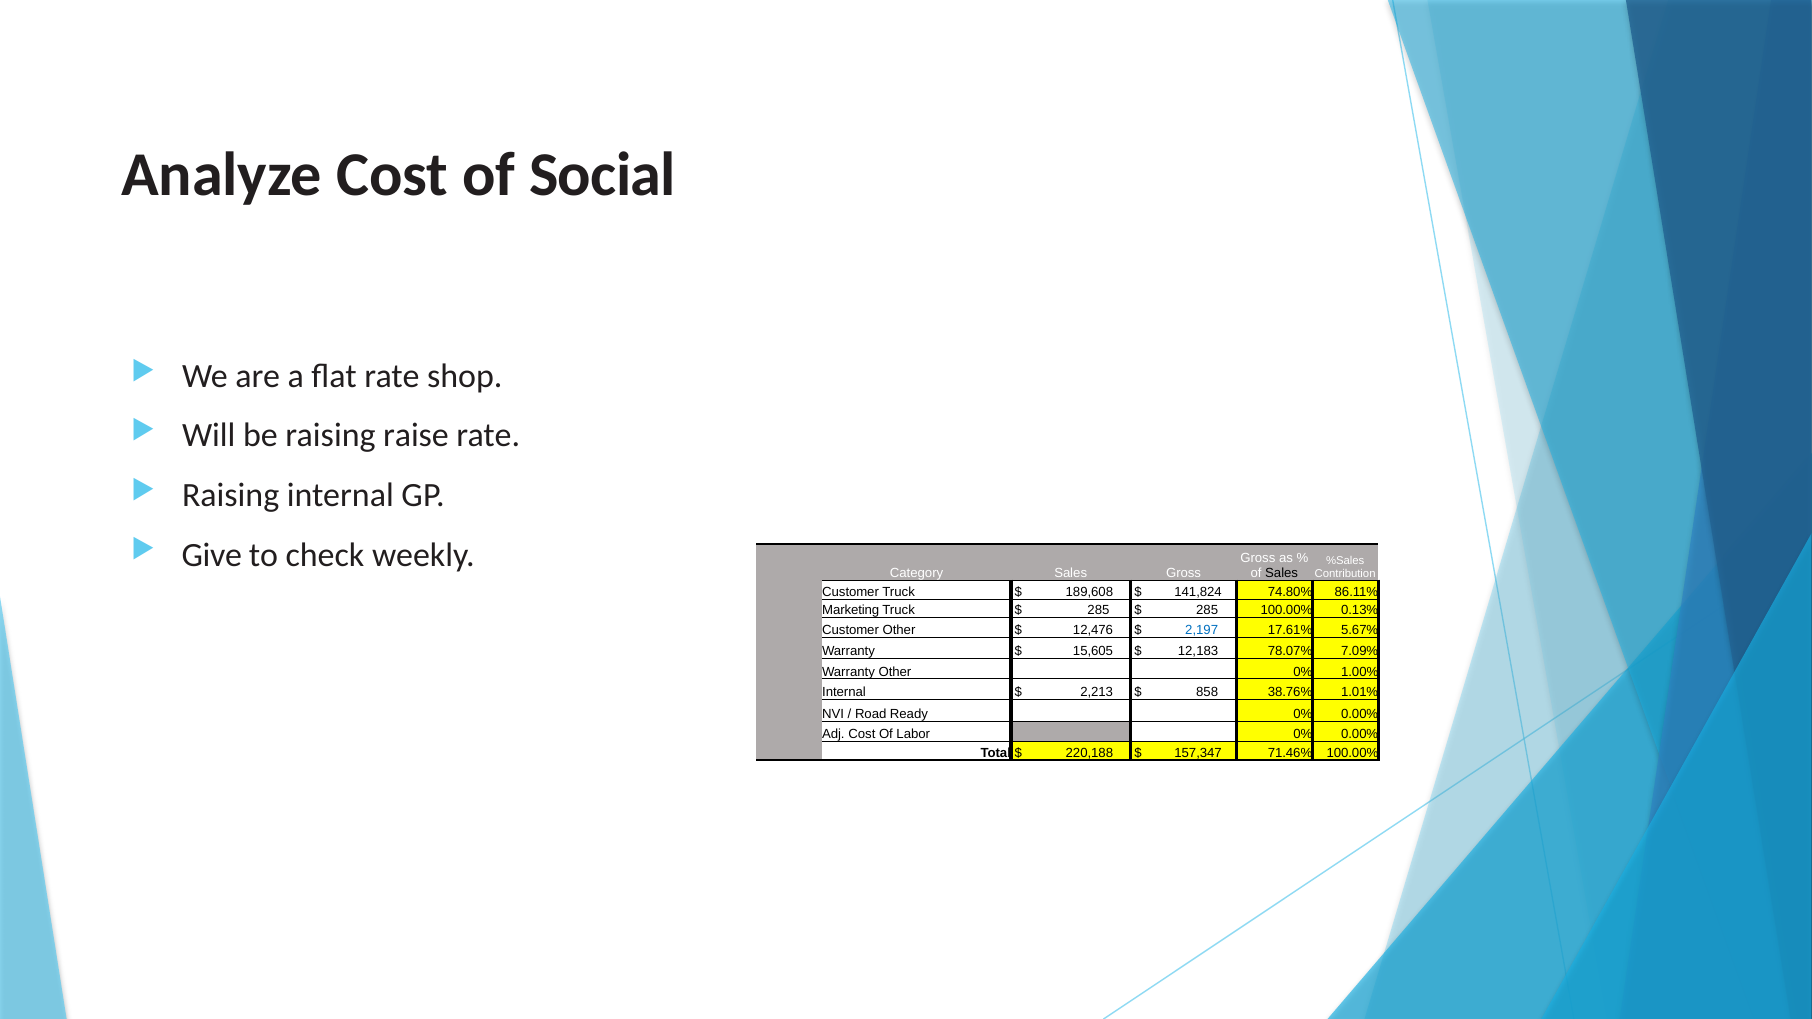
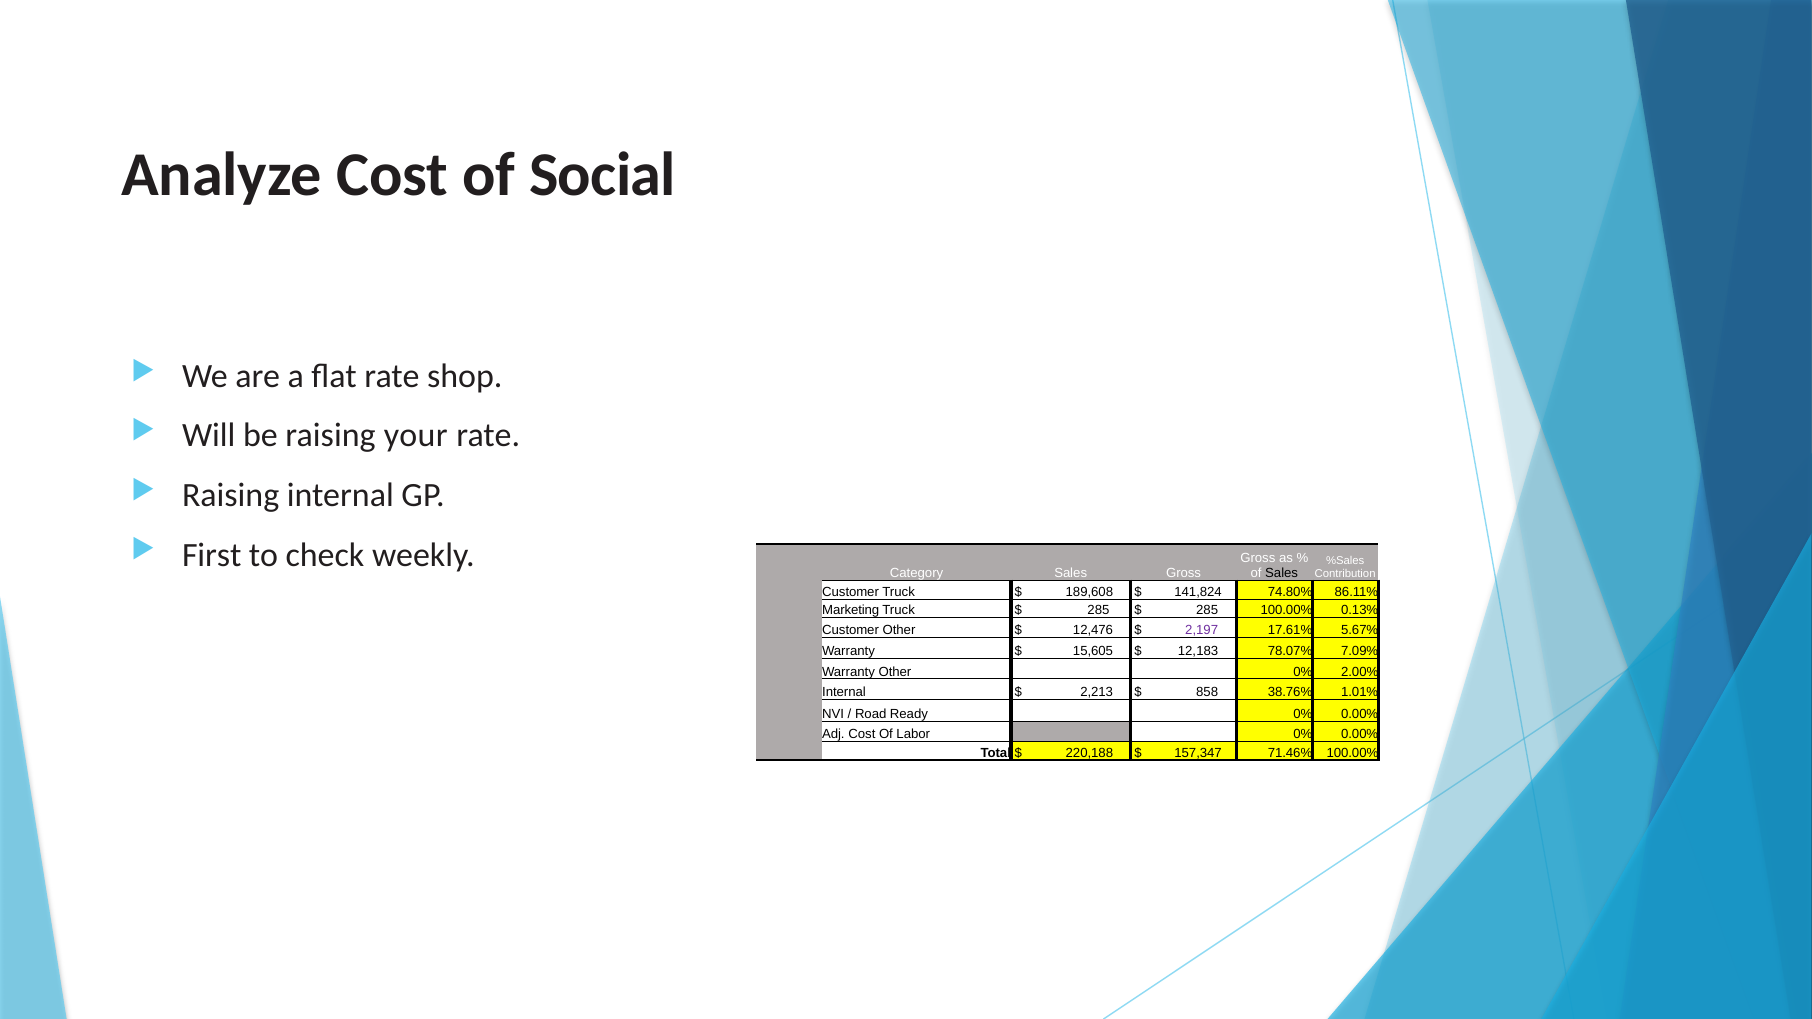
raise: raise -> your (416, 436)
Give: Give -> First (212, 555)
2,197 colour: blue -> purple (1202, 631)
1.00%: 1.00% -> 2.00% (1360, 672)
